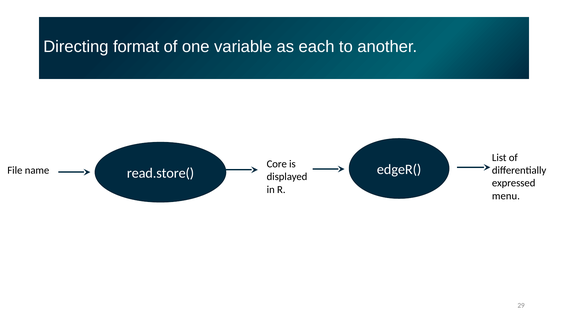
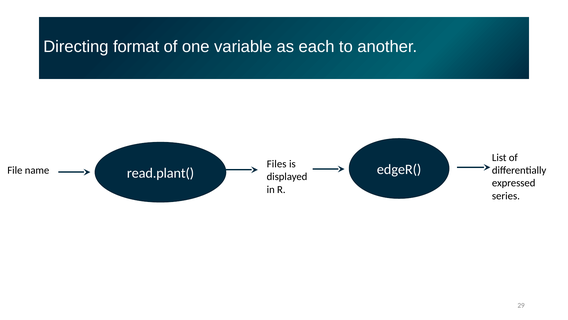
Core: Core -> Files (277, 164)
read.store(: read.store( -> read.plant( (160, 173)
menu: menu -> series (506, 196)
